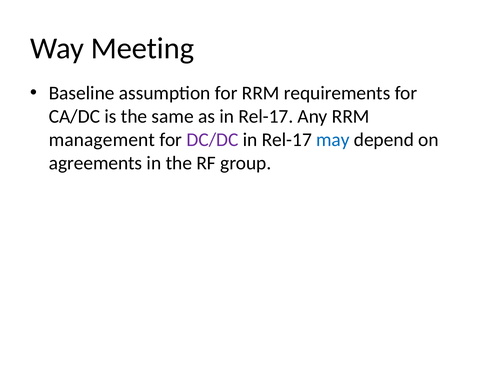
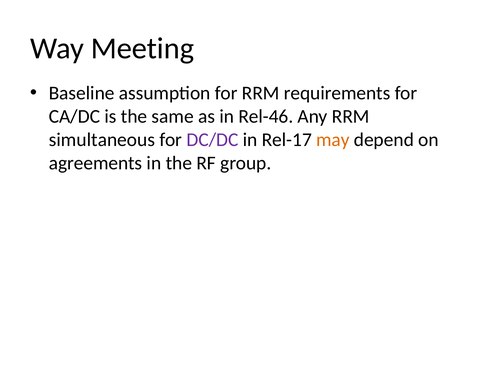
as in Rel-17: Rel-17 -> Rel-46 (266, 116)
management: management -> simultaneous (102, 140)
may colour: blue -> orange (333, 140)
